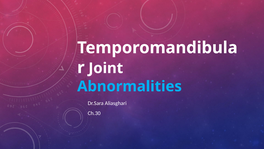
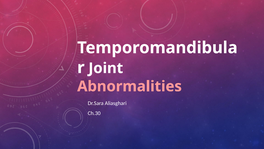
Abnormalities colour: light blue -> pink (130, 86)
